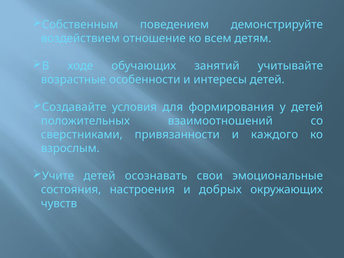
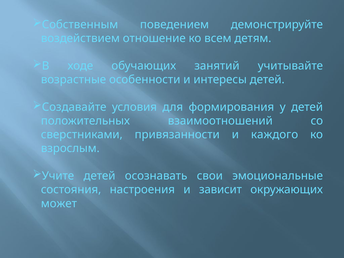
добрых: добрых -> зависит (220, 190)
чувств: чувств -> может (59, 203)
